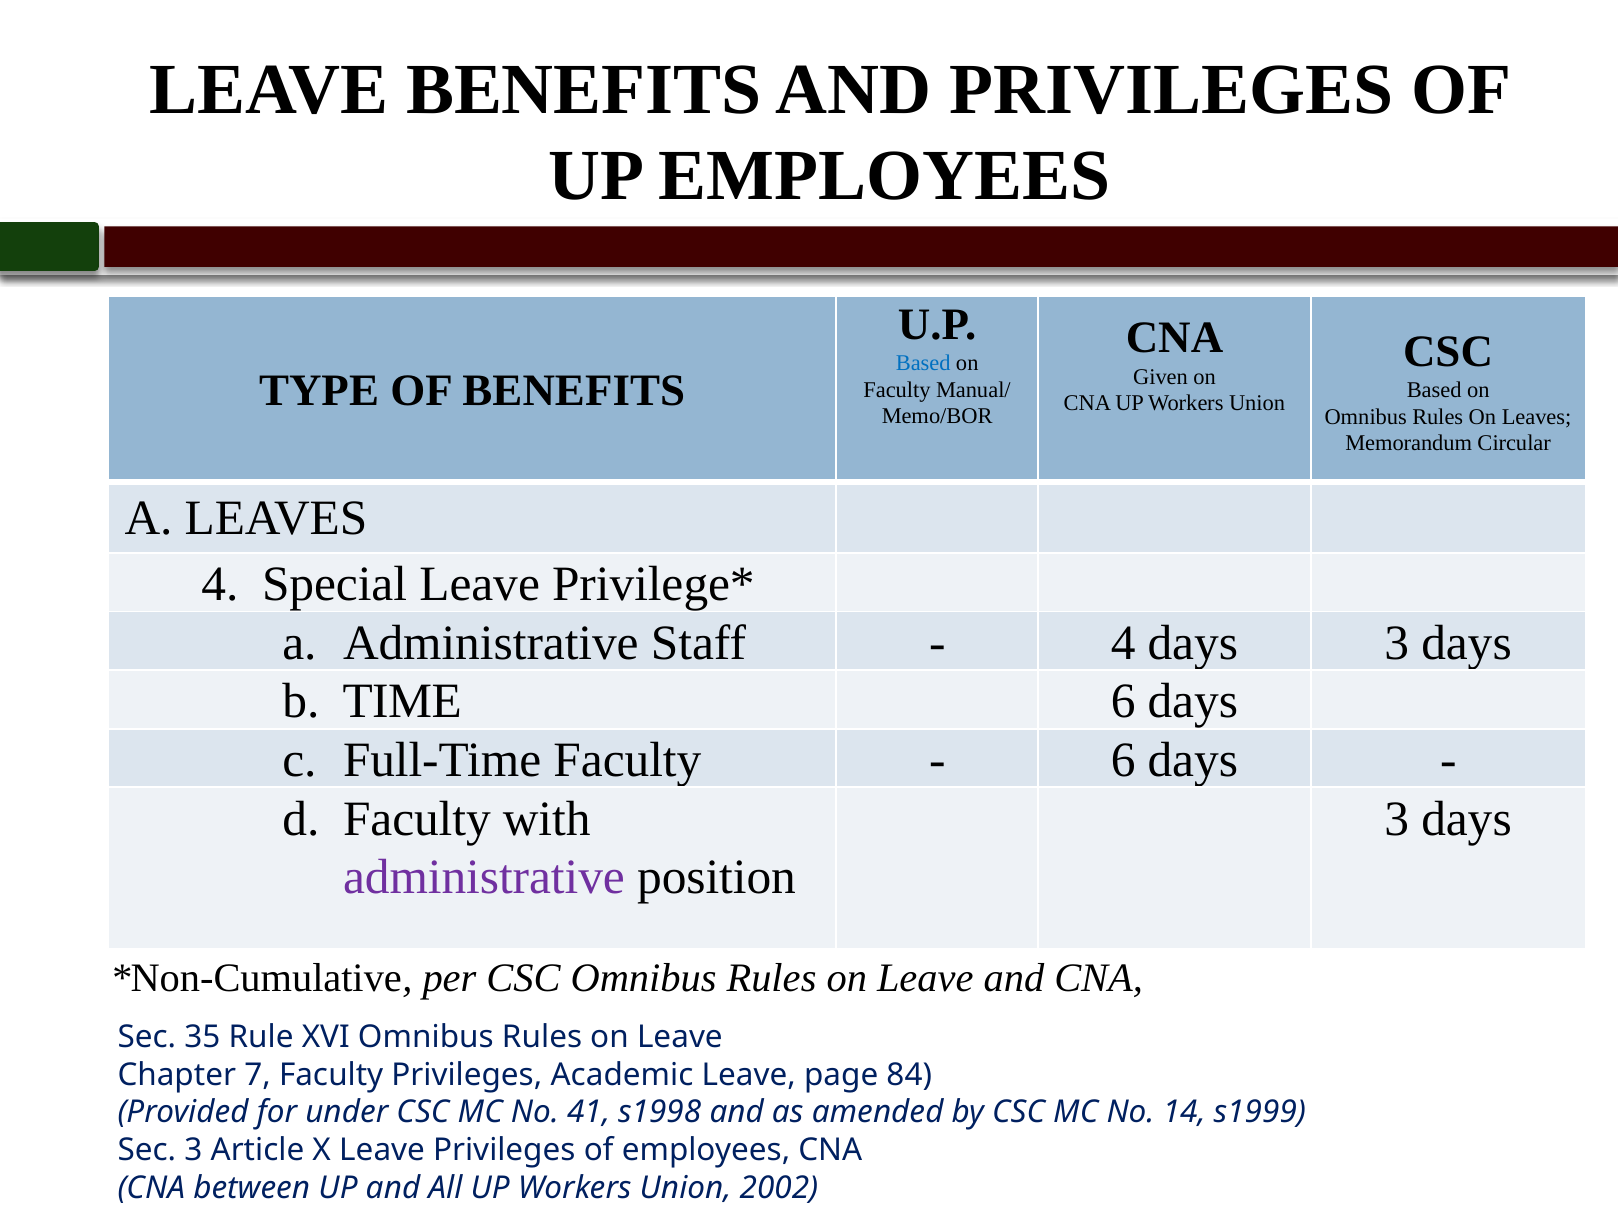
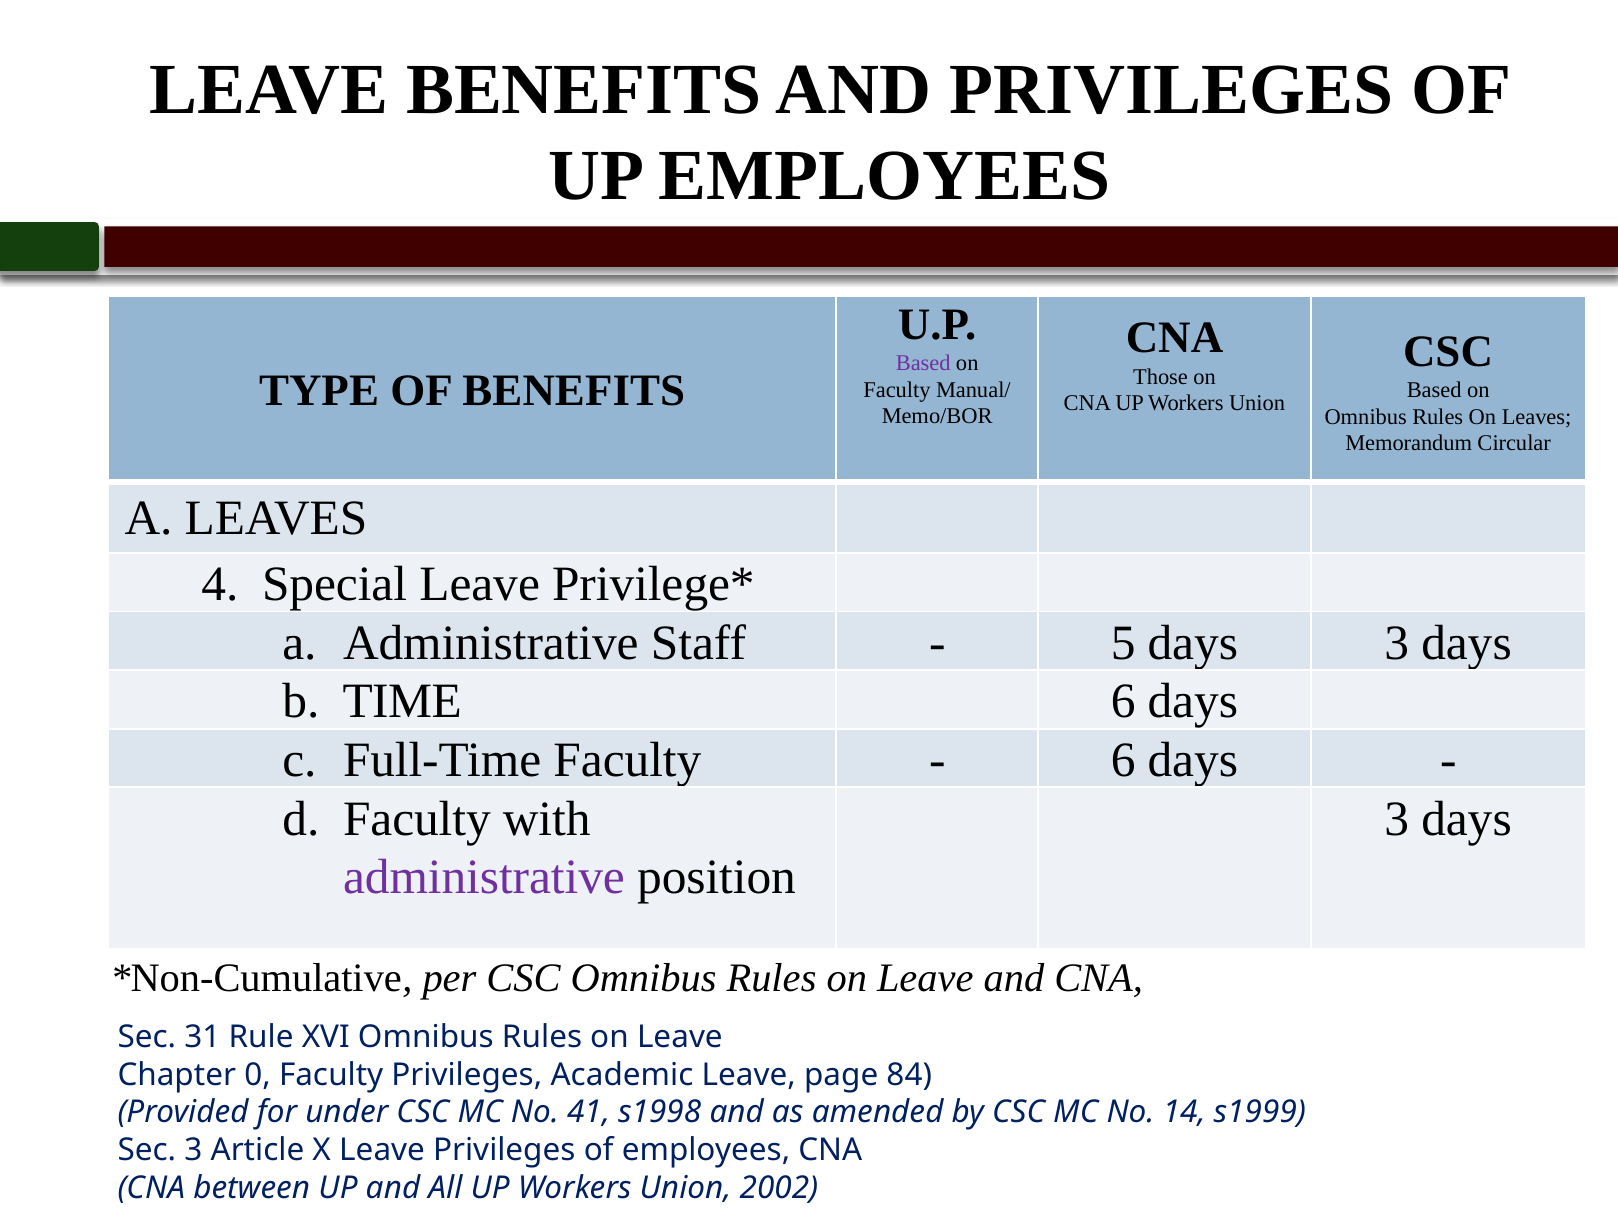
Based colour: blue -> purple (923, 364)
Given: Given -> Those (1161, 377)
4: 4 -> 5 (1123, 643)
35: 35 -> 31 (202, 1037)
7: 7 -> 0 (258, 1075)
